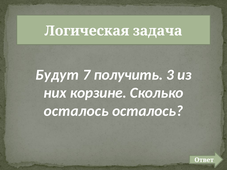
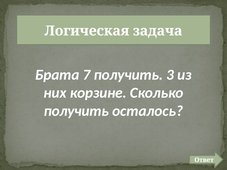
Будут: Будут -> Брата (57, 75)
осталось: осталось -> получить (76, 111)
